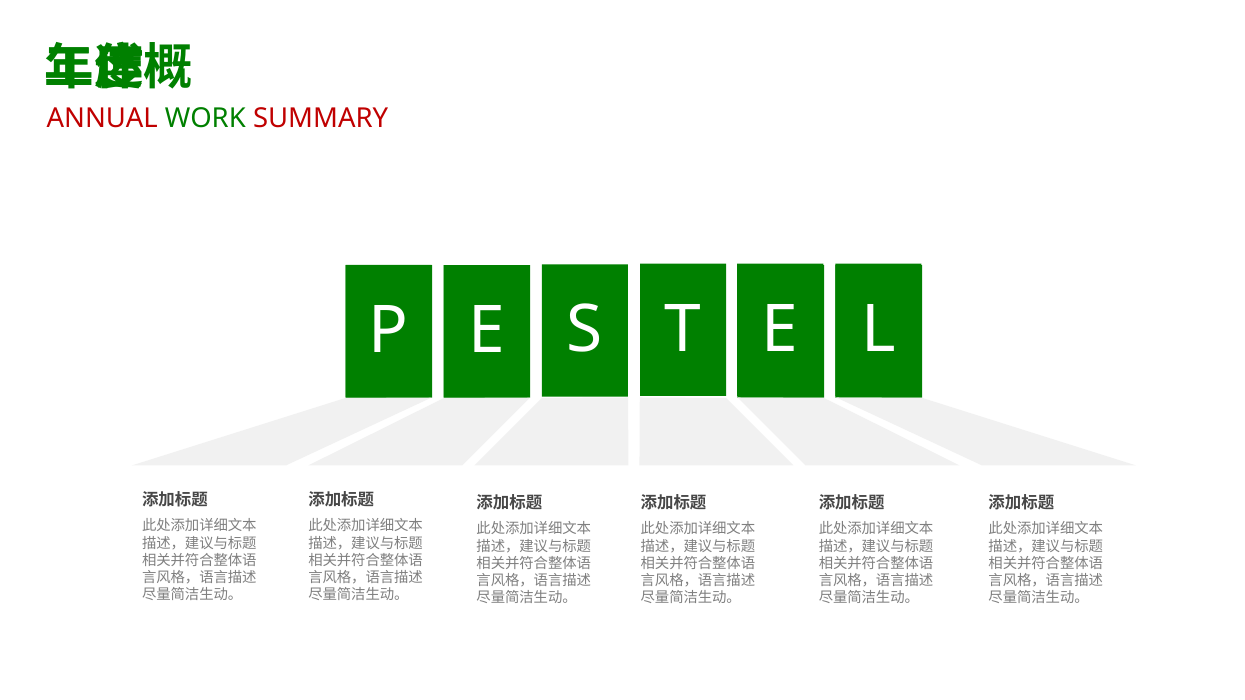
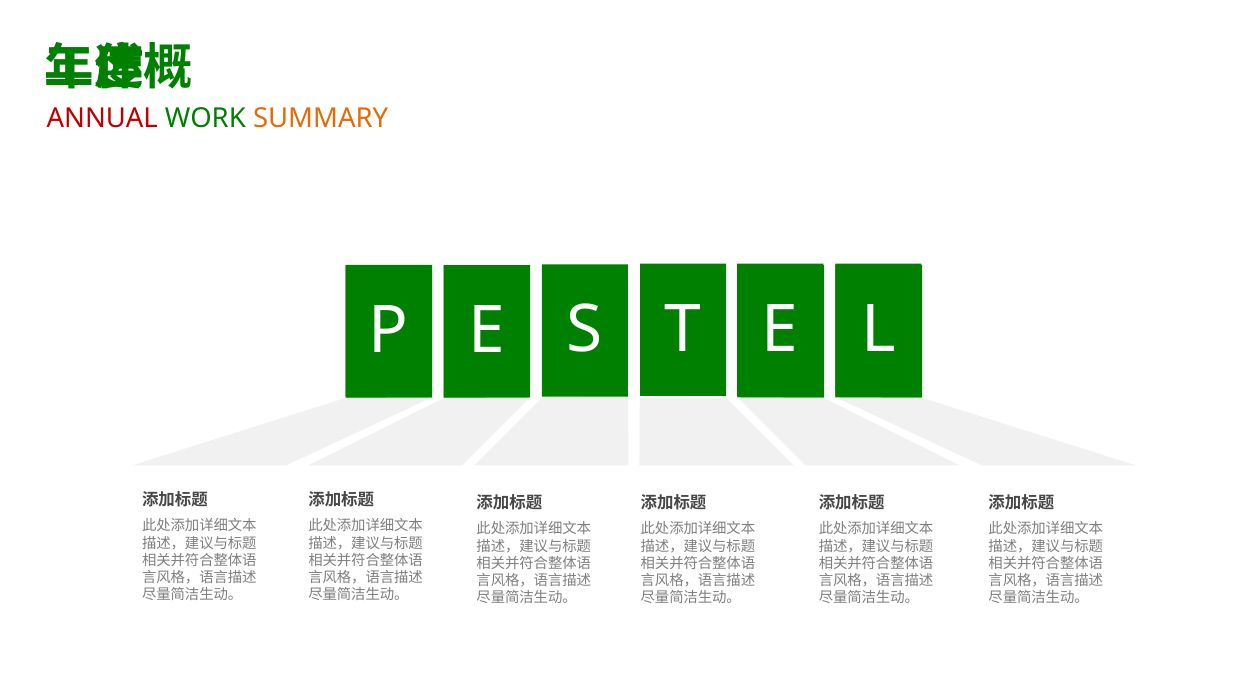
SUMMARY colour: red -> orange (321, 118)
